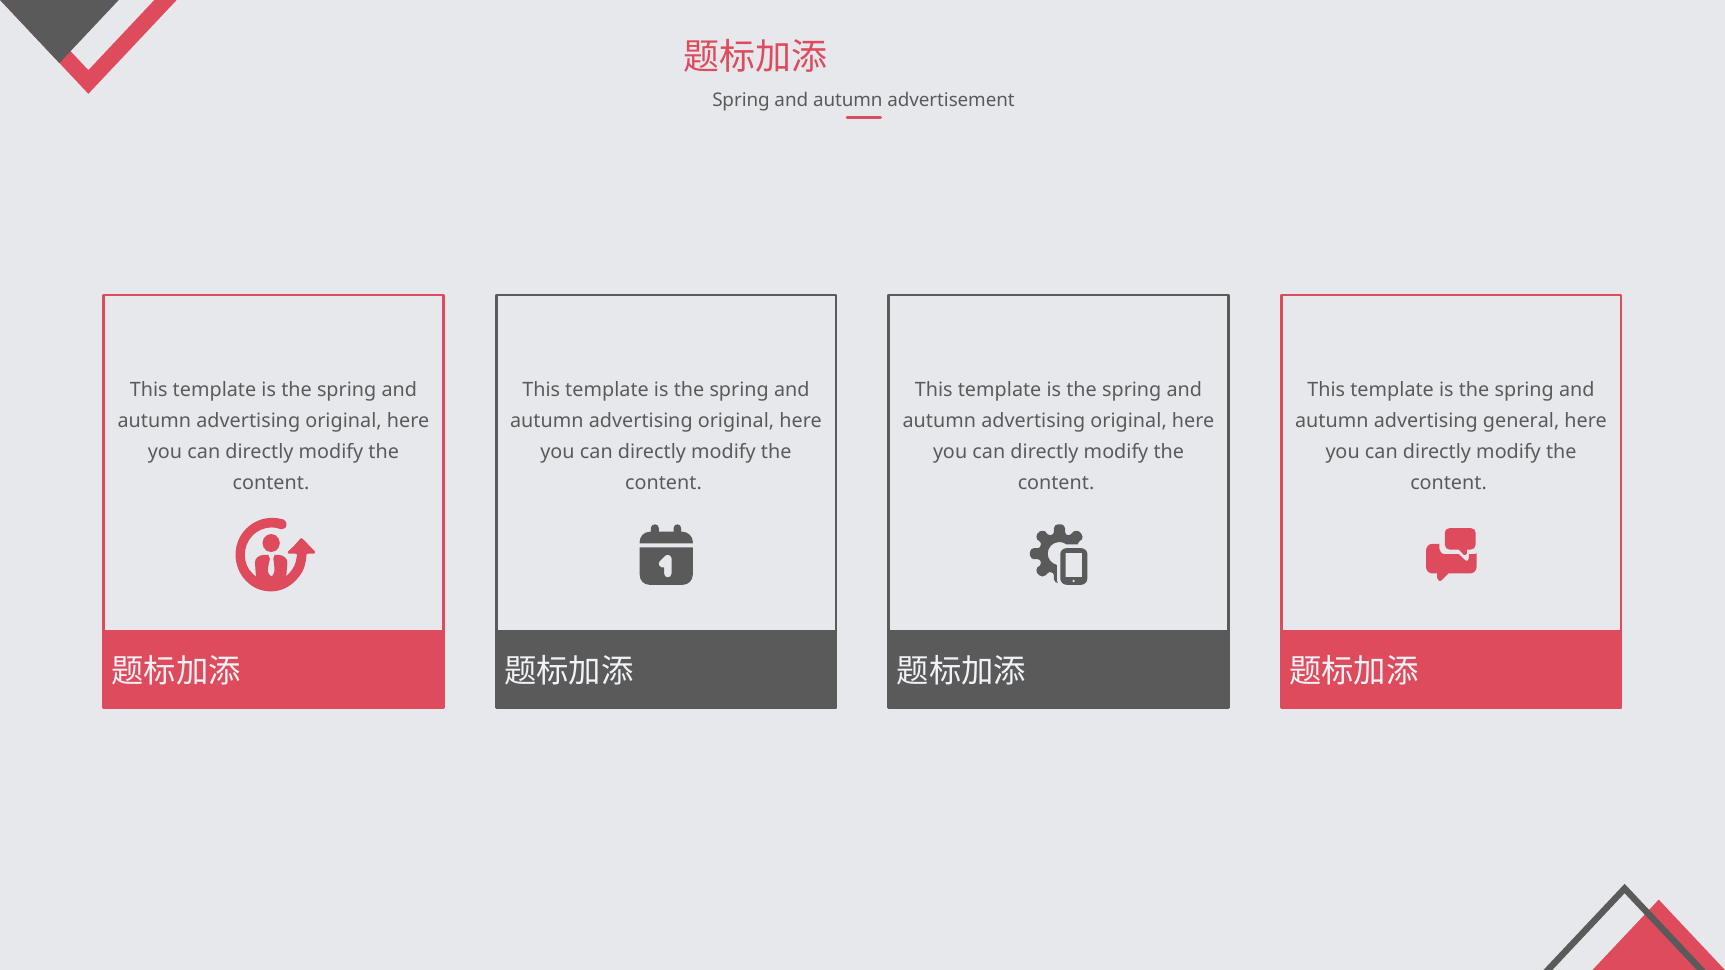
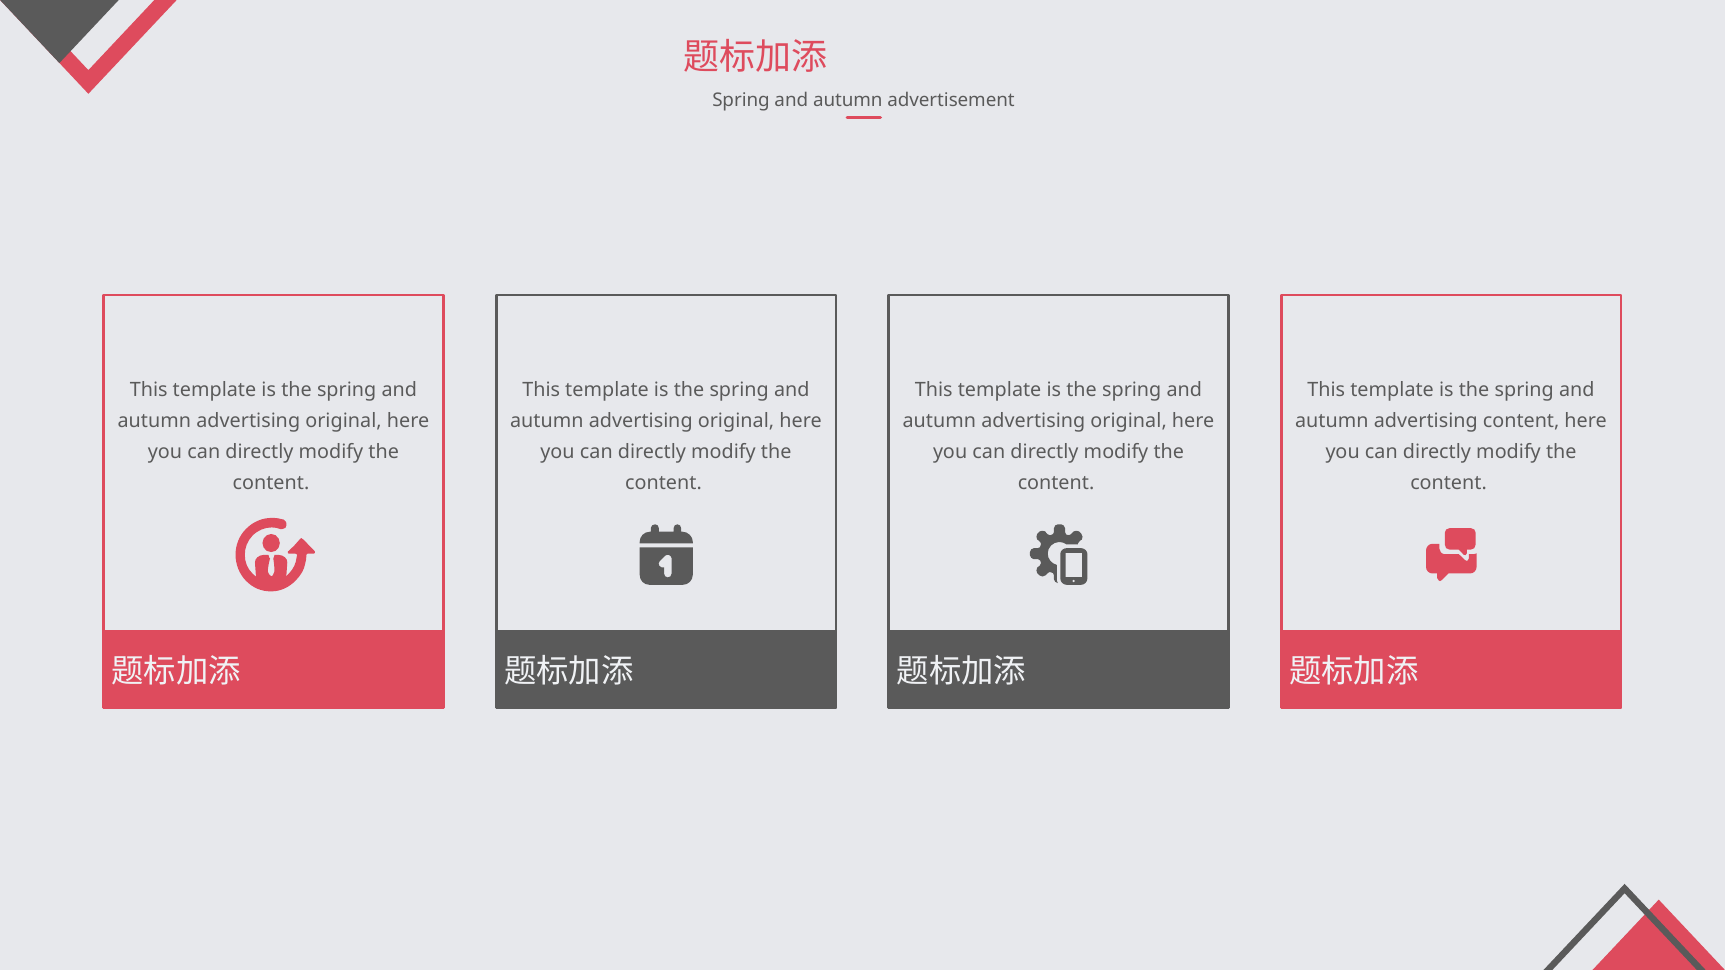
advertising general: general -> content (1521, 421)
